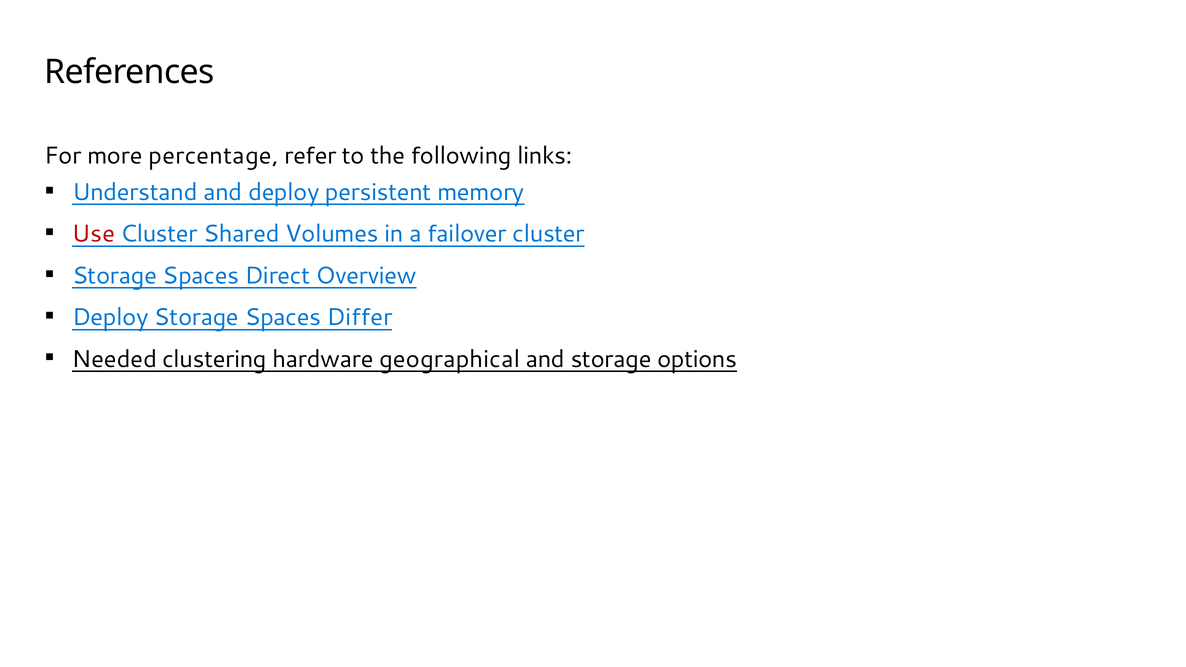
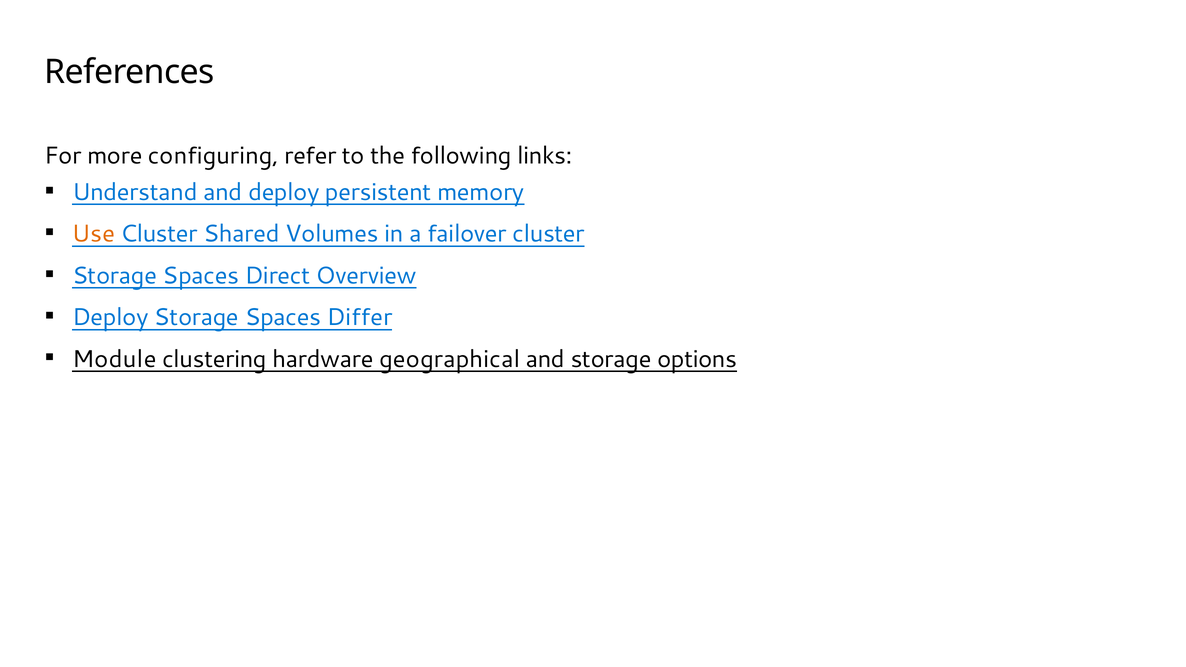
percentage: percentage -> configuring (214, 156)
Use colour: red -> orange (93, 234)
Needed: Needed -> Module (114, 359)
